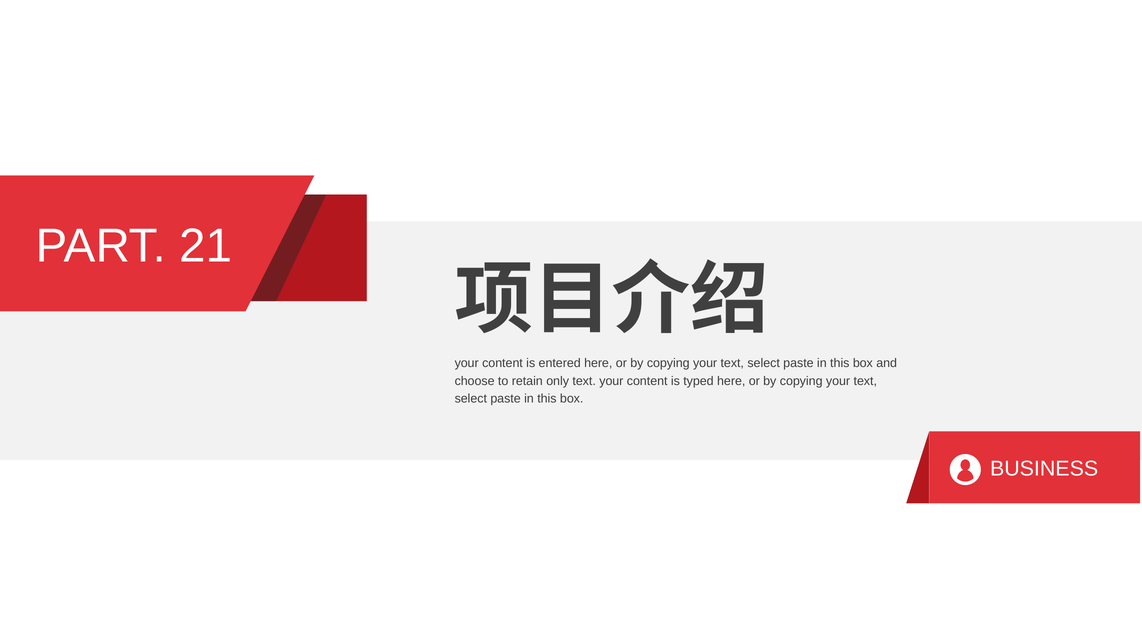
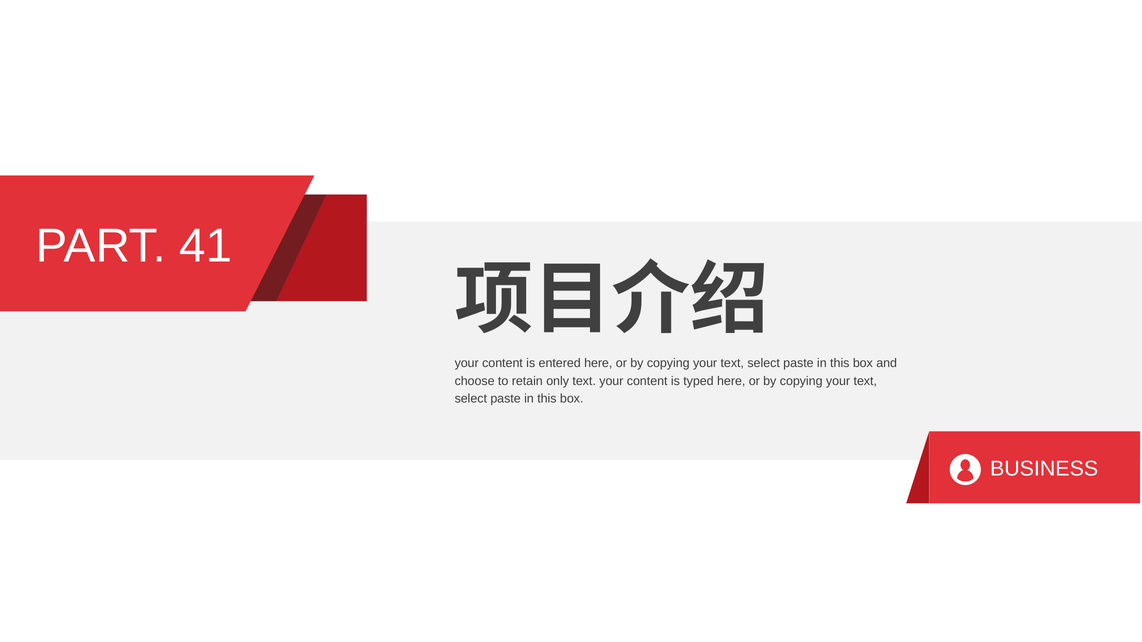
21: 21 -> 41 (206, 246)
